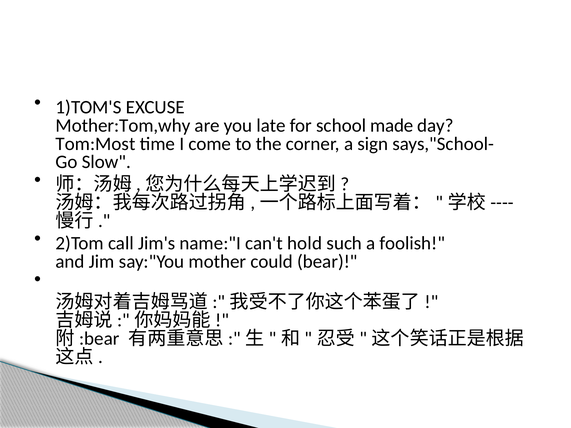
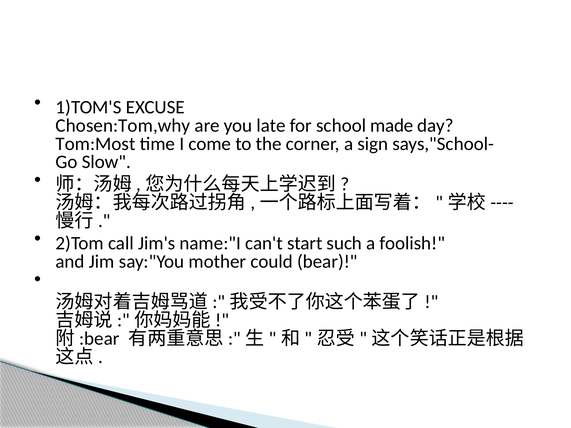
Mother:Tom,why: Mother:Tom,why -> Chosen:Tom,why (123, 126)
hold: hold -> start (305, 243)
